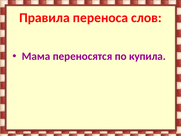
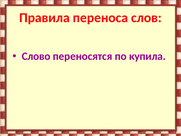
Мама: Мама -> Слово (36, 56)
